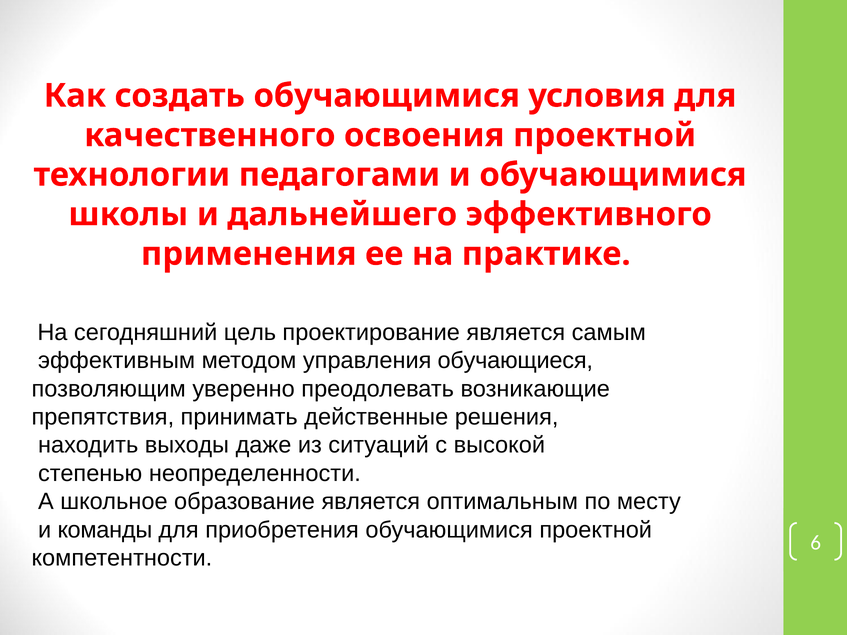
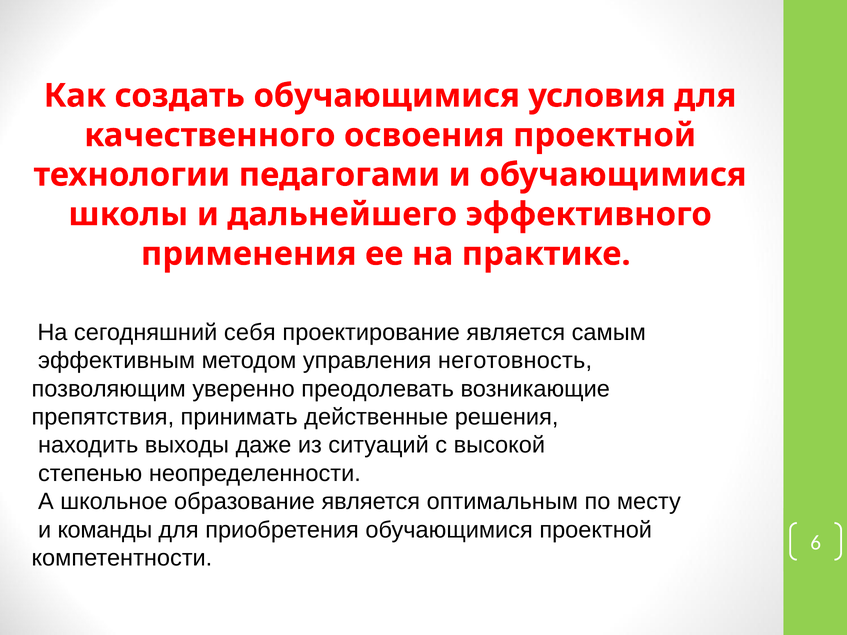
цель: цель -> себя (250, 332)
обучающиеся: обучающиеся -> неготовность (515, 361)
